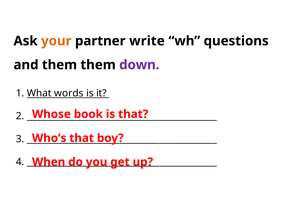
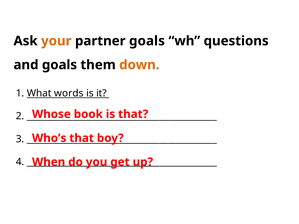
partner write: write -> goals (147, 41)
and them: them -> goals (59, 65)
down colour: purple -> orange (139, 65)
